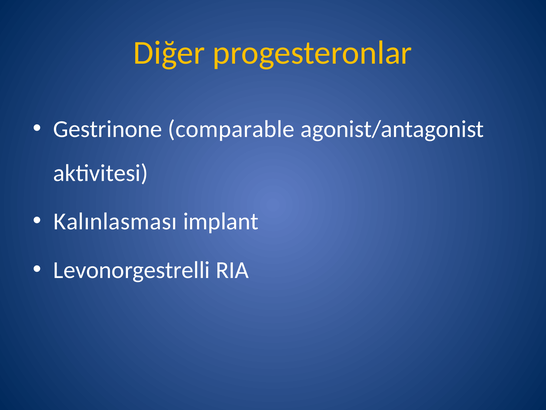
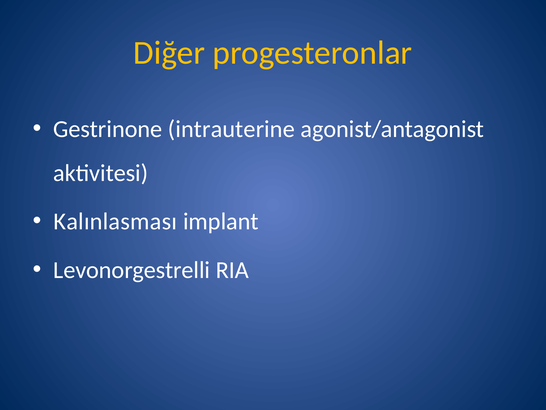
comparable: comparable -> intrauterine (231, 129)
